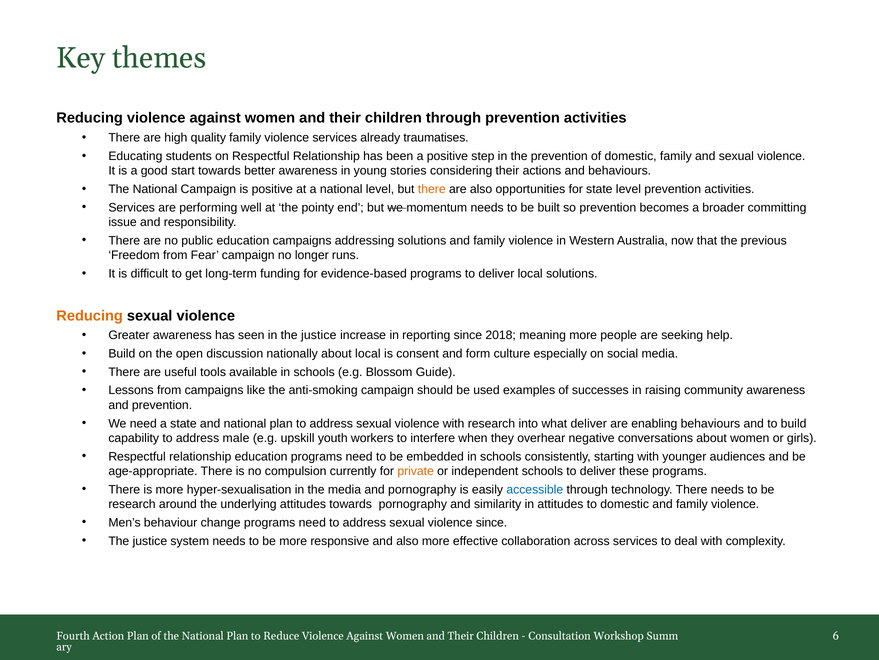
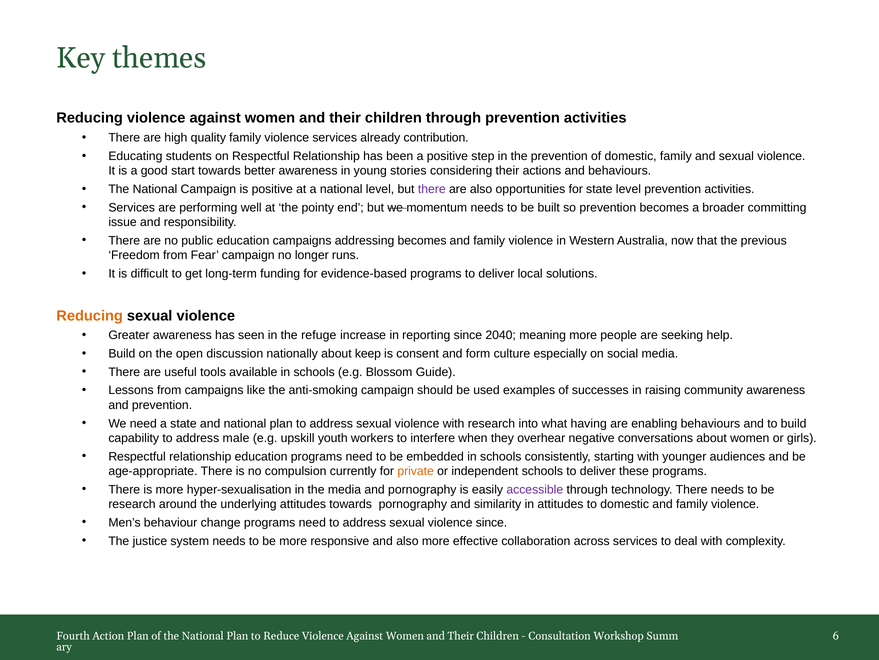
traumatises: traumatises -> contribution (436, 138)
there colour: orange -> purple (432, 189)
addressing solutions: solutions -> becomes (422, 240)
in the justice: justice -> refuge (319, 335)
2018: 2018 -> 2040 (501, 335)
about local: local -> keep (368, 353)
what deliver: deliver -> having (589, 423)
accessible colour: blue -> purple (535, 489)
